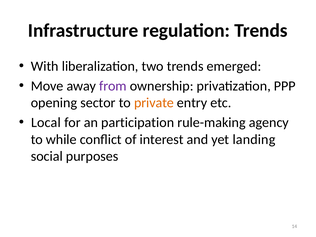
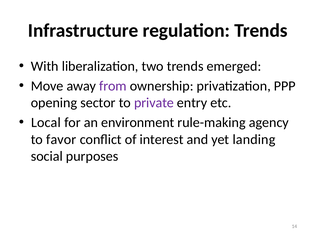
private colour: orange -> purple (154, 103)
participation: participation -> environment (138, 123)
while: while -> favor (61, 139)
